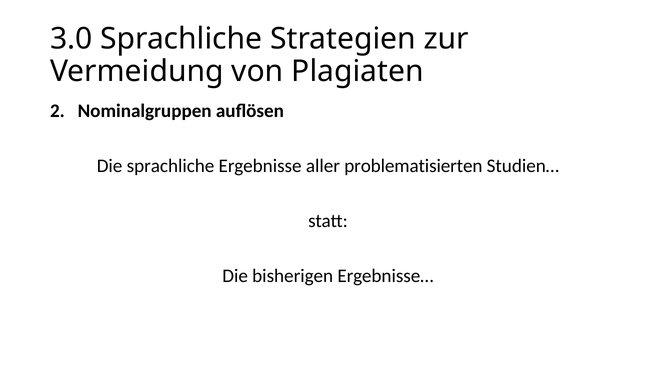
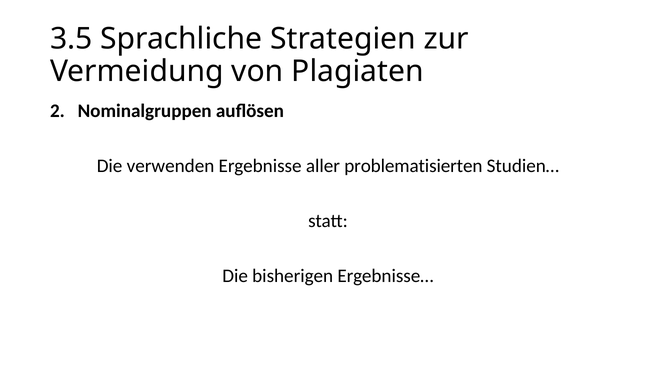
3.0: 3.0 -> 3.5 (71, 39)
Die sprachliche: sprachliche -> verwenden (170, 166)
